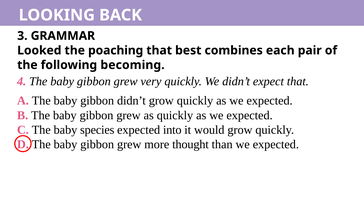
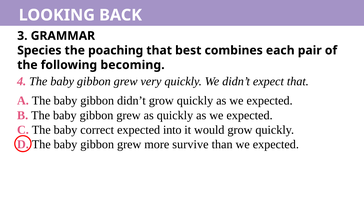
Looked: Looked -> Species (39, 50)
species: species -> correct (97, 130)
thought: thought -> survive (190, 144)
